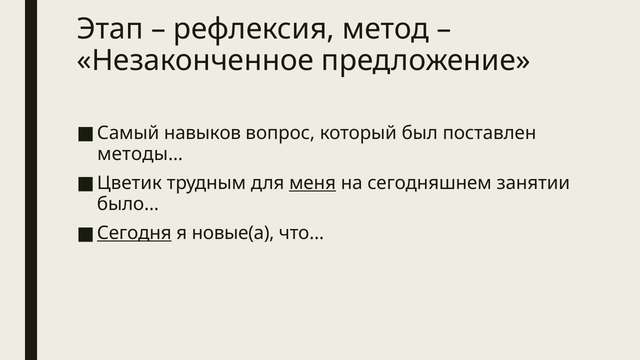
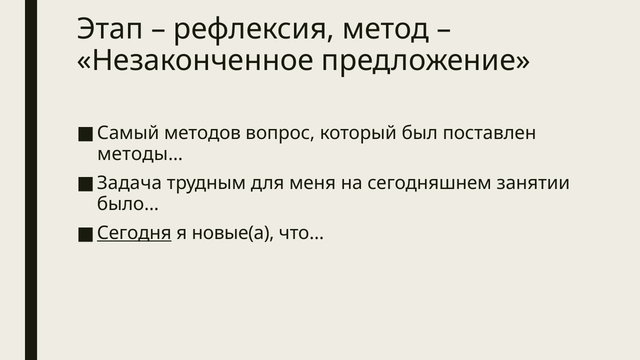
навыков: навыков -> методов (202, 133)
Цветик: Цветик -> Задача (129, 183)
меня underline: present -> none (313, 183)
